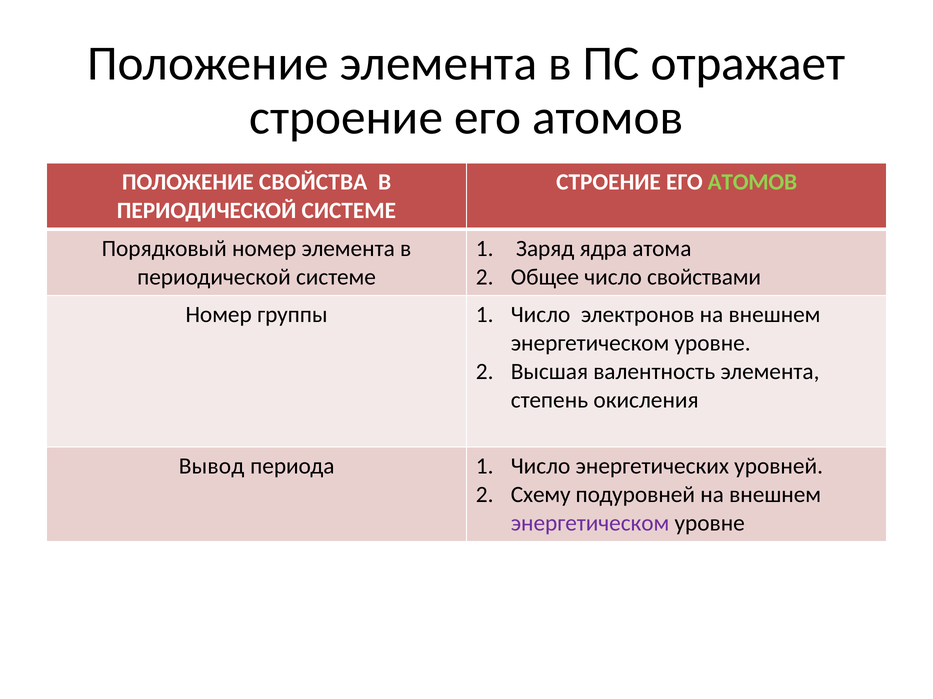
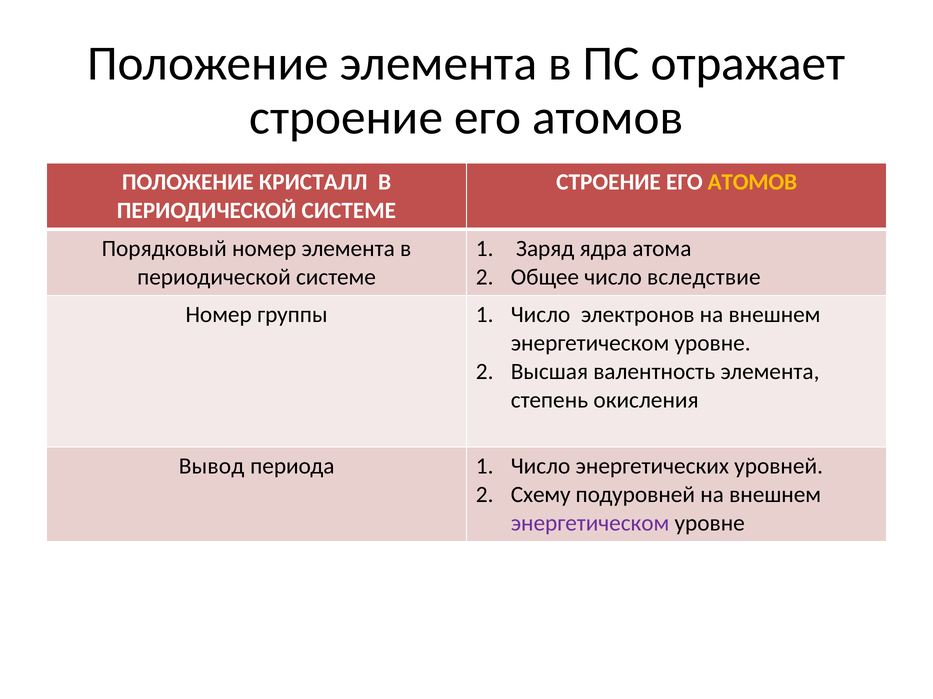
СВОЙСТВА: СВОЙСТВА -> КРИСТАЛЛ (313, 182)
АТОМОВ colour: light green -> yellow (752, 182)
свойствами: свойствами -> вследствие (704, 277)
